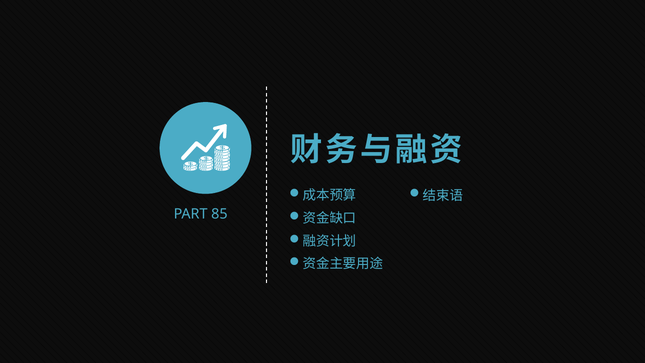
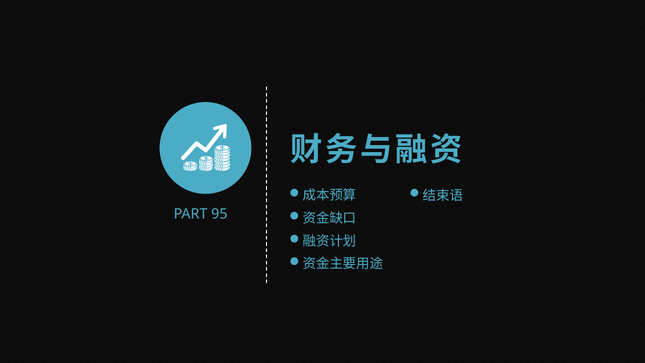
85: 85 -> 95 (219, 214)
